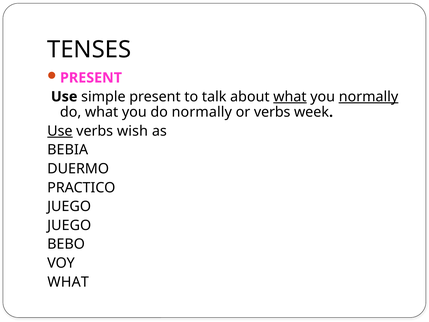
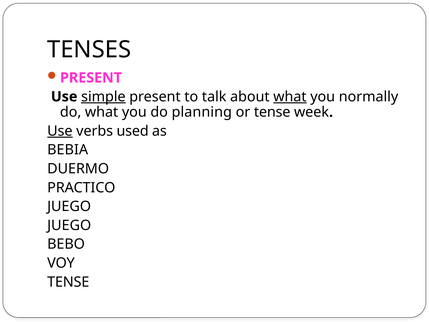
simple underline: none -> present (103, 97)
normally underline: present -> none (369, 97)
do normally: normally -> planning (202, 112)
or verbs: verbs -> tense (272, 112)
wish: wish -> used (133, 131)
WHAT: WHAT -> TENSE (68, 282)
